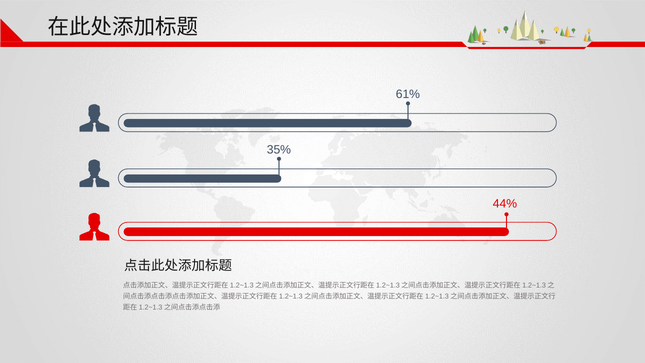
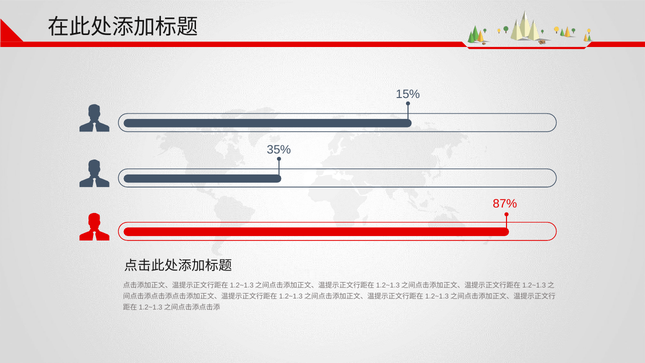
61%: 61% -> 15% (408, 94)
44%: 44% -> 87% (505, 204)
